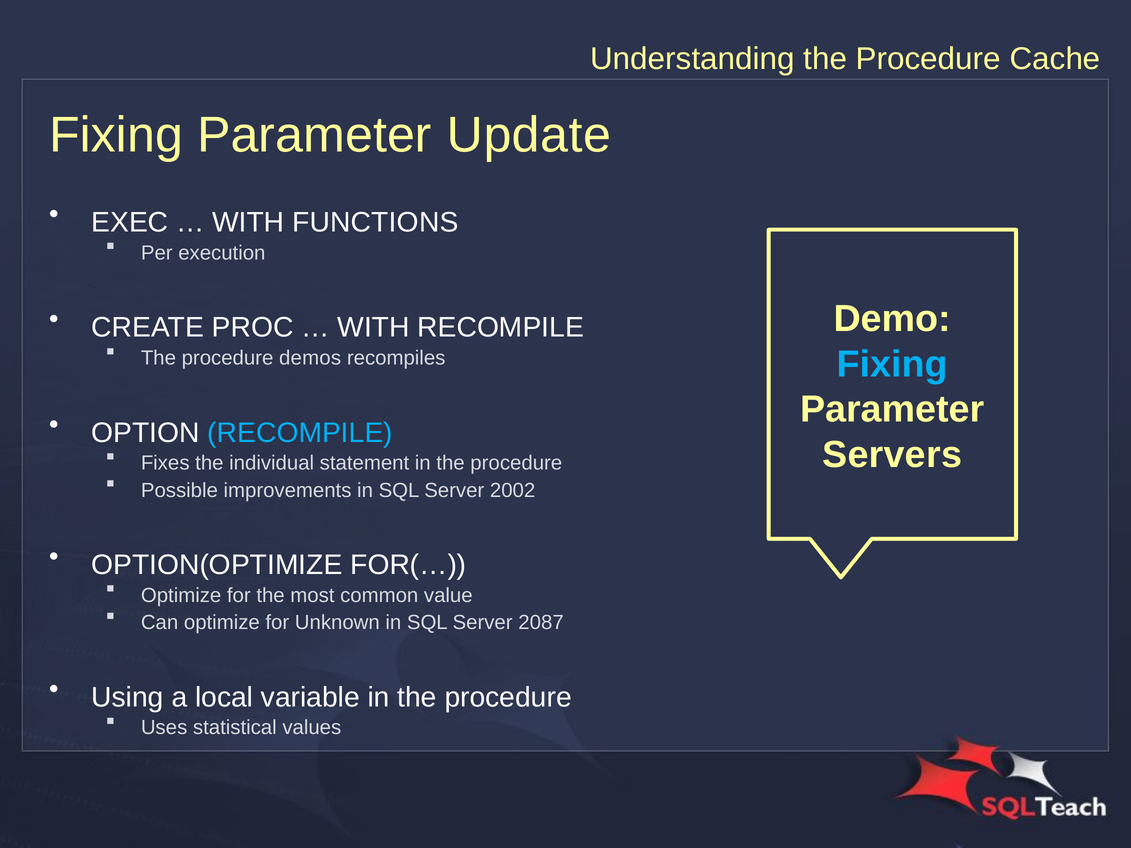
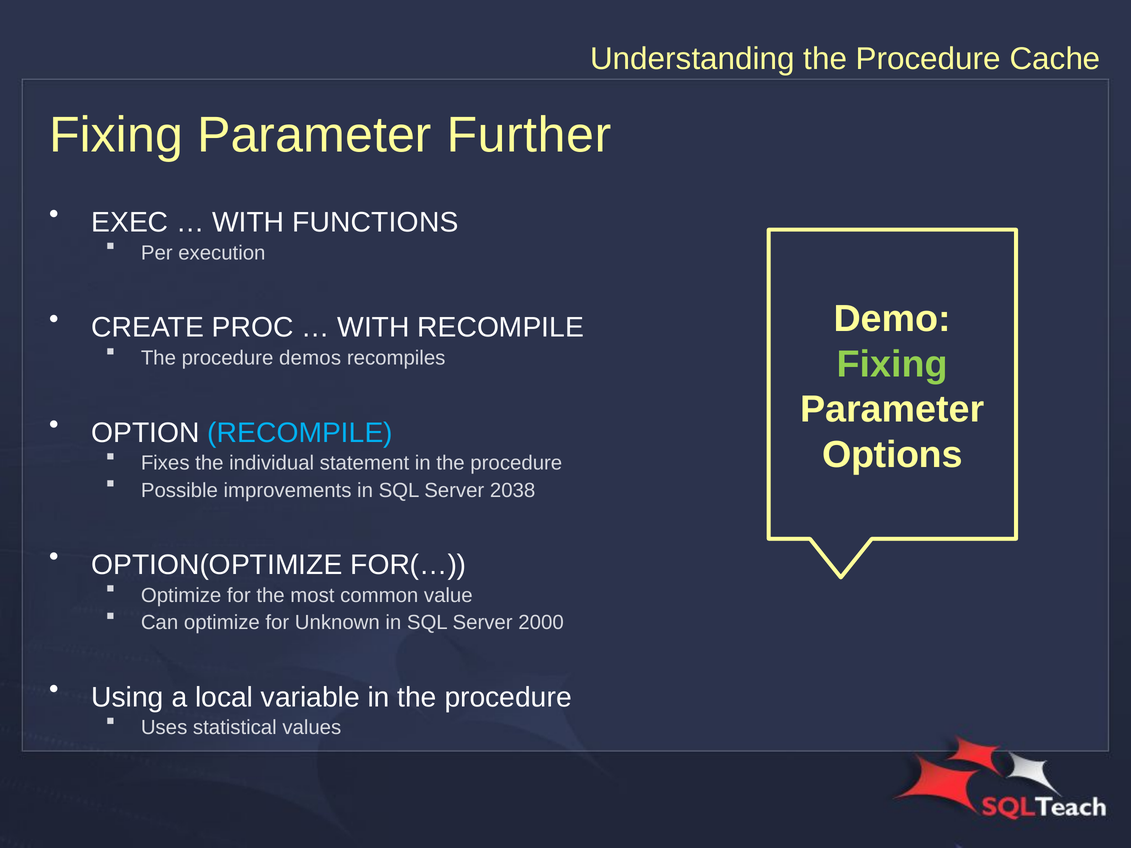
Update: Update -> Further (529, 135)
Fixing colour: light blue -> light green (892, 364)
Servers: Servers -> Options (892, 455)
2002: 2002 -> 2038 (513, 490)
2087: 2087 -> 2000 (541, 623)
